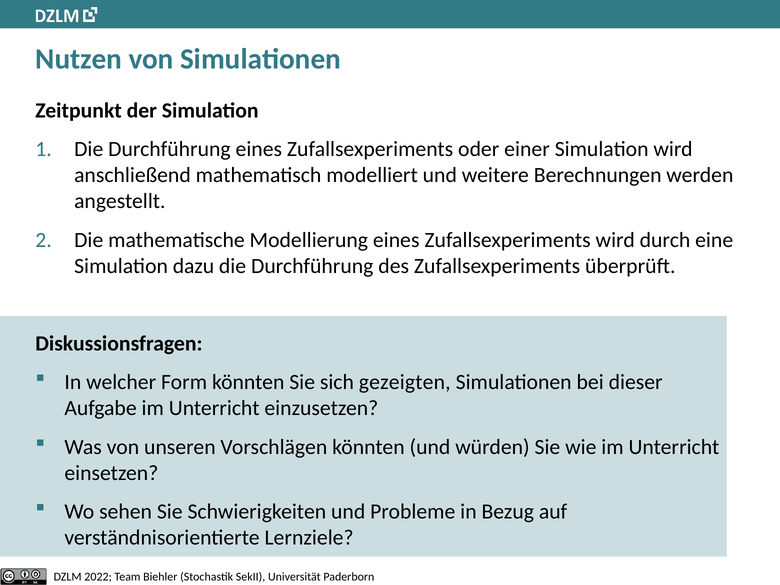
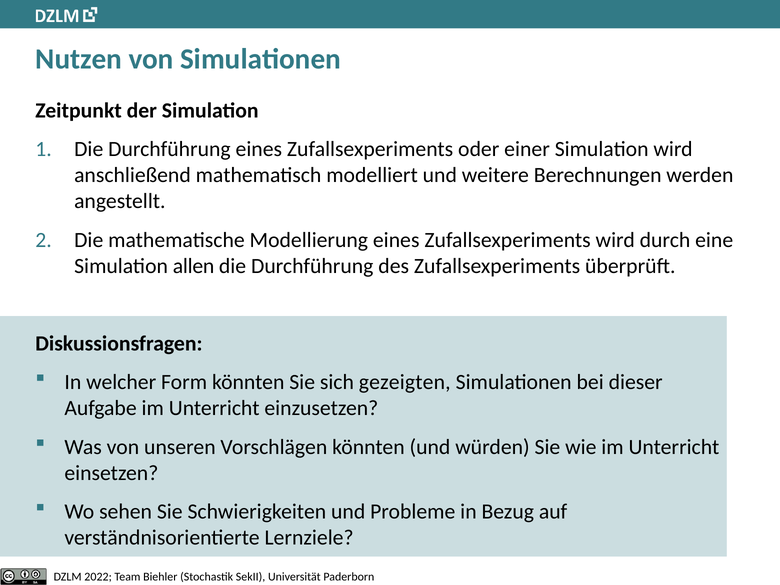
dazu: dazu -> allen (194, 266)
